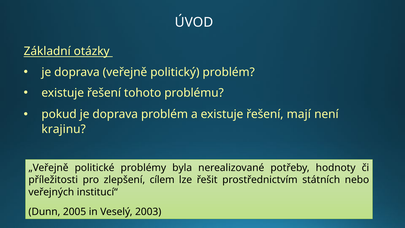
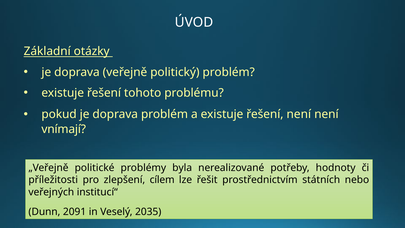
řešení mají: mají -> není (299, 114)
krajinu: krajinu -> vnímají (64, 129)
2005: 2005 -> 2091 (75, 212)
2003: 2003 -> 2035 (148, 212)
